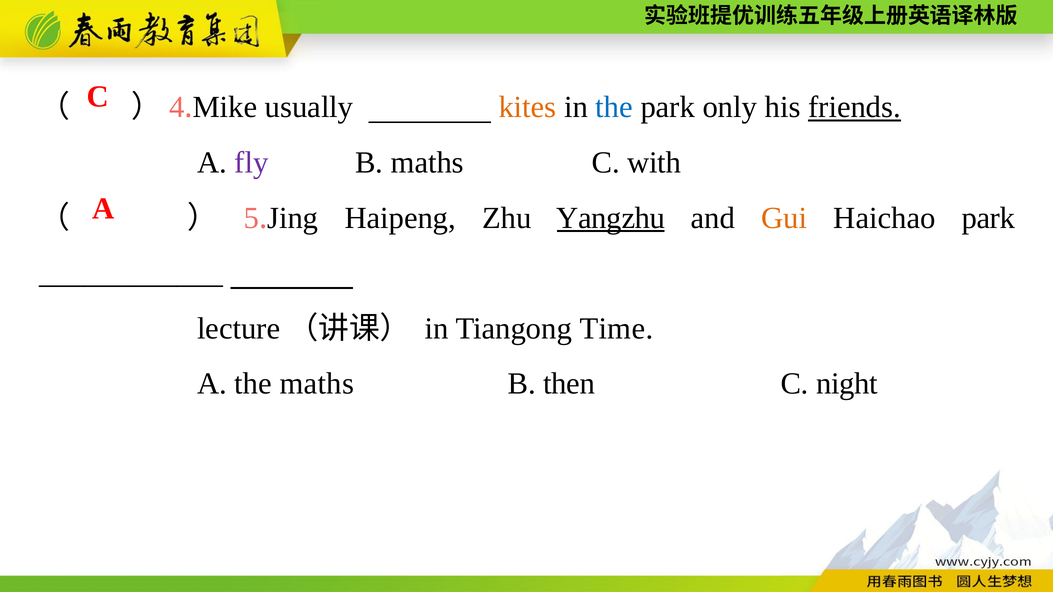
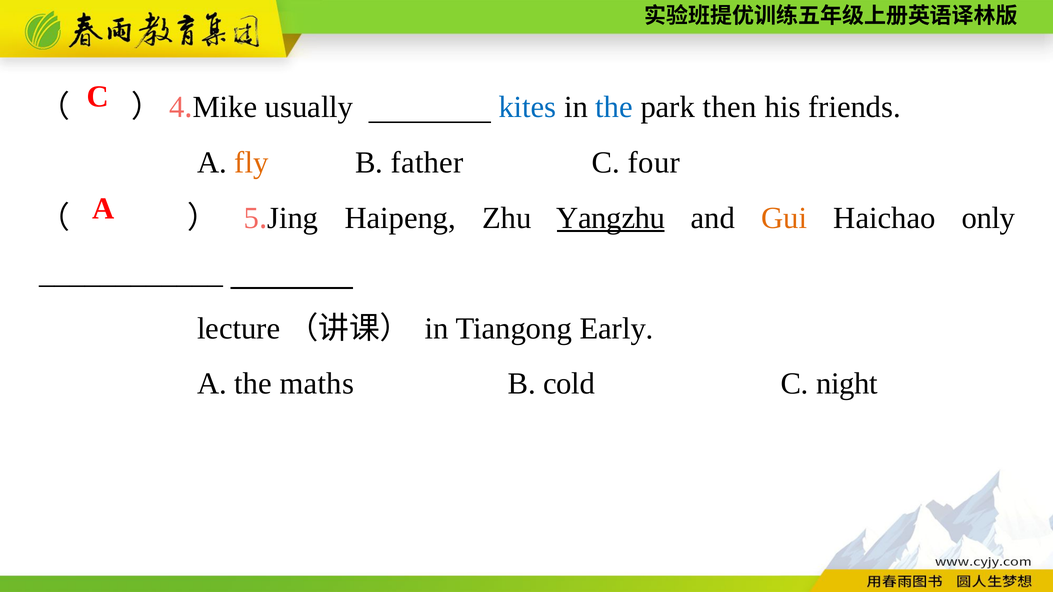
kites colour: orange -> blue (527, 107)
only: only -> then (730, 107)
friends underline: present -> none (855, 107)
fly colour: purple -> orange (251, 163)
B maths: maths -> father (427, 163)
with: with -> four (654, 163)
Haichao park: park -> only (988, 218)
Time: Time -> Early (617, 329)
then: then -> cold (569, 384)
